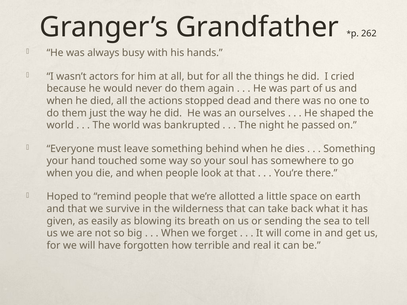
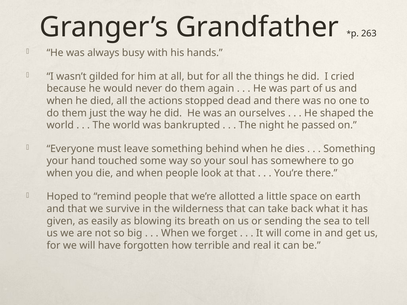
262: 262 -> 263 (369, 33)
actors: actors -> gilded (104, 76)
